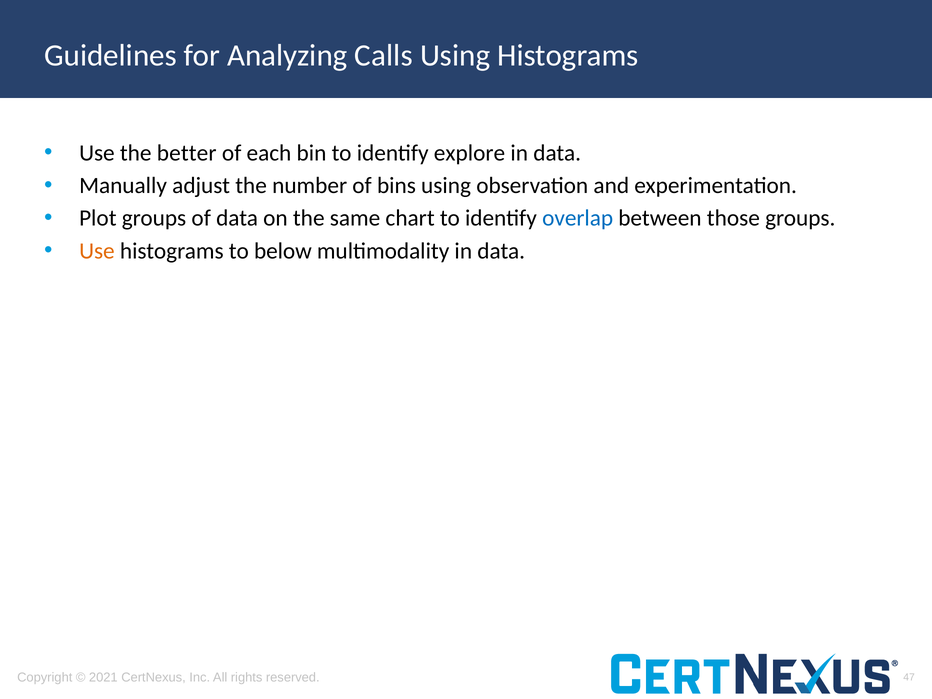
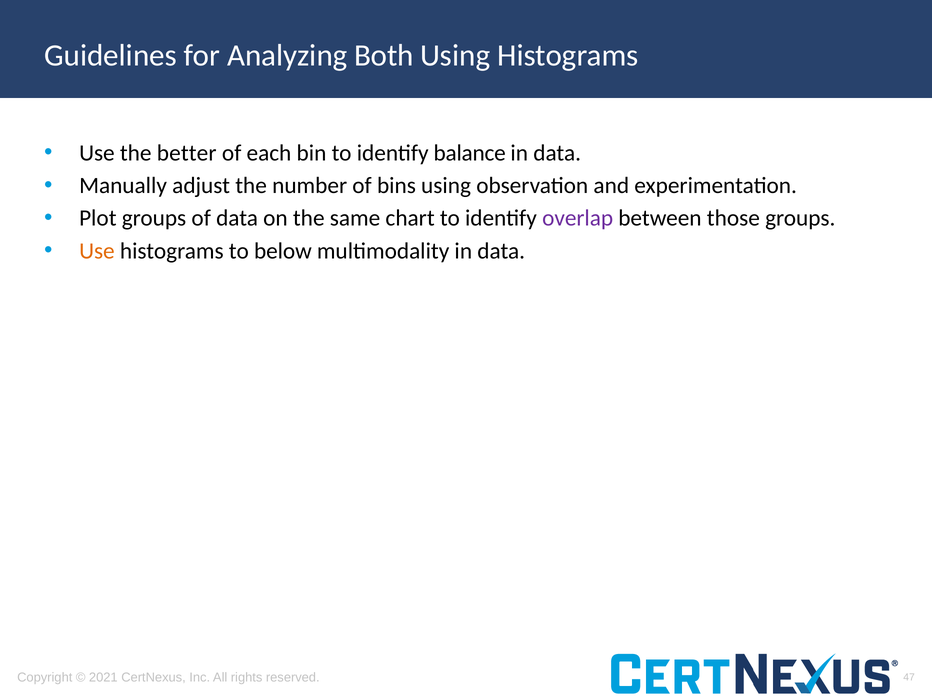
Calls: Calls -> Both (384, 55)
explore: explore -> balance (470, 153)
overlap colour: blue -> purple (578, 218)
